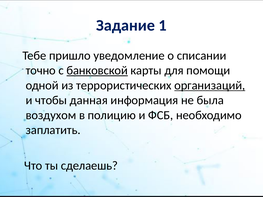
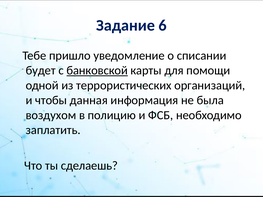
1: 1 -> 6 (163, 25)
точно: точно -> будет (41, 71)
организаций underline: present -> none (210, 85)
